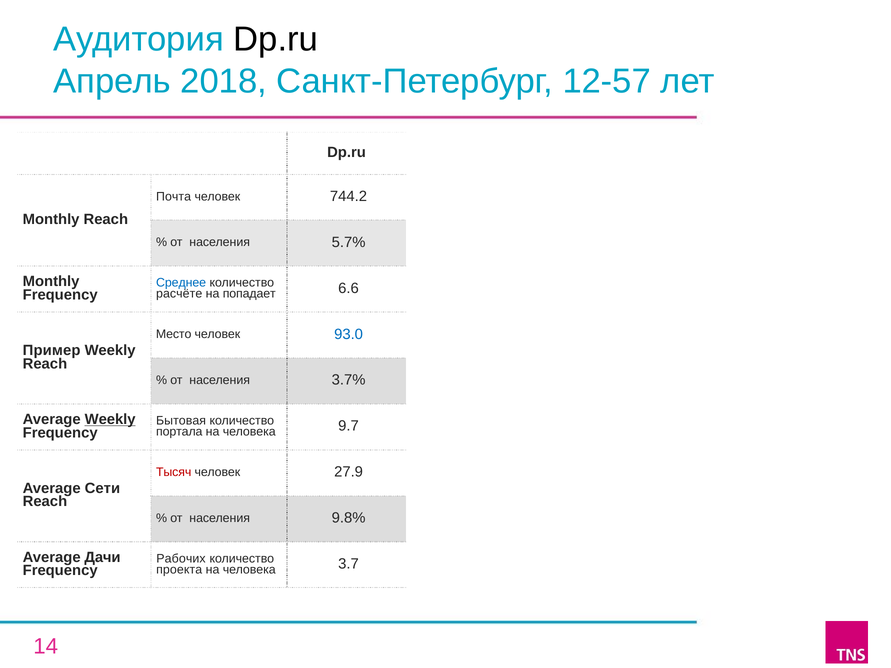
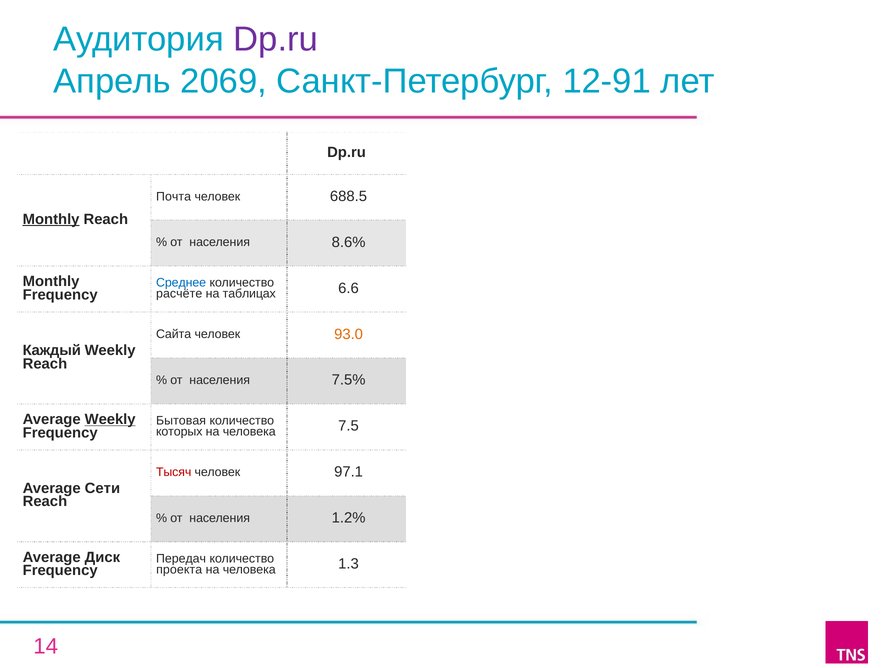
Dp.ru colour: black -> purple (276, 39)
2018: 2018 -> 2069 (224, 81)
12-57: 12-57 -> 12-91 (607, 81)
744.2: 744.2 -> 688.5 (348, 196)
Monthly underline: none -> present (51, 219)
5.7%: 5.7% -> 8.6% (349, 242)
попадает: попадает -> таблицах (249, 294)
Место: Место -> Сайта (174, 334)
93.0 colour: blue -> orange (349, 334)
Пример: Пример -> Каждый (52, 351)
3.7%: 3.7% -> 7.5% (349, 380)
портала: портала -> которых (179, 432)
9.7: 9.7 -> 7.5 (349, 426)
27.9: 27.9 -> 97.1 (349, 472)
9.8%: 9.8% -> 1.2% (349, 518)
Дачи: Дачи -> Диск (102, 557)
Рабочих: Рабочих -> Передач (181, 559)
3.7: 3.7 -> 1.3 (349, 564)
